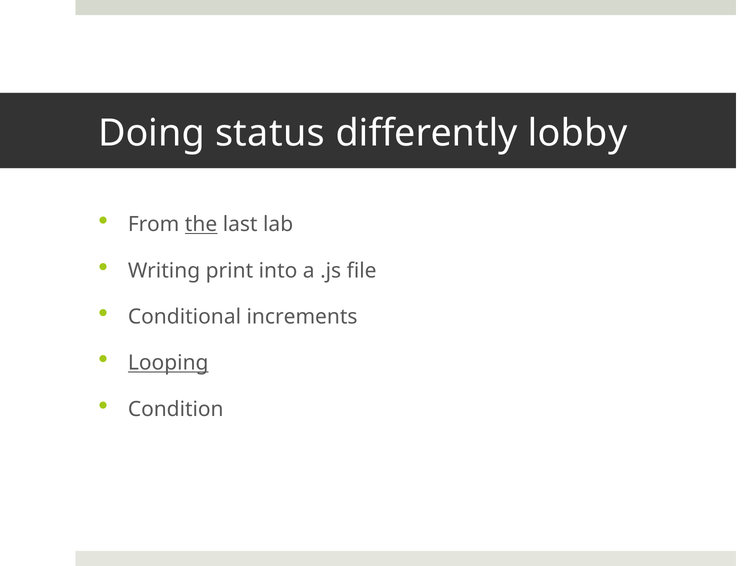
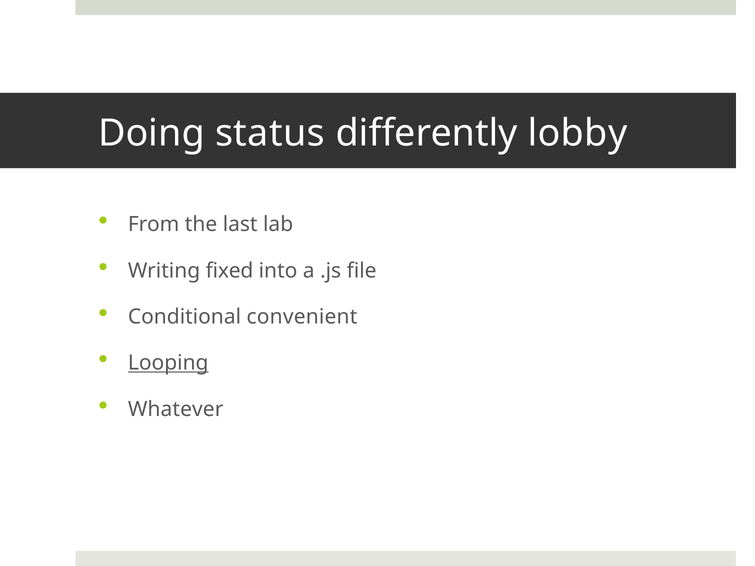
the underline: present -> none (201, 225)
print: print -> fixed (230, 271)
increments: increments -> convenient (302, 317)
Condition: Condition -> Whatever (176, 409)
